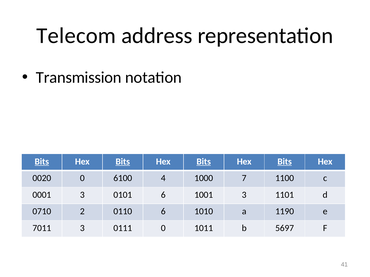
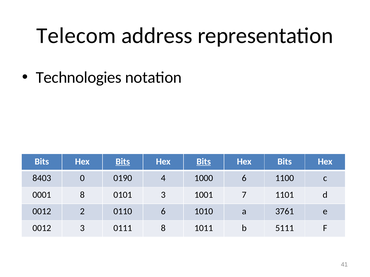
Transmission: Transmission -> Technologies (79, 78)
Bits underline: present -> none (42, 162)
Bits underline: present -> none (285, 162)
0020: 0020 -> 8403 (42, 178)
6100: 6100 -> 0190 (123, 178)
1000 7: 7 -> 6 (244, 178)
0001 3: 3 -> 8 (82, 195)
0101 6: 6 -> 3 (163, 195)
1001 3: 3 -> 7 (244, 195)
0710: 0710 -> 0012 (42, 212)
1190: 1190 -> 3761 (285, 212)
7011: 7011 -> 0012 (42, 228)
0111 0: 0 -> 8 (163, 228)
5697: 5697 -> 5111 (285, 228)
